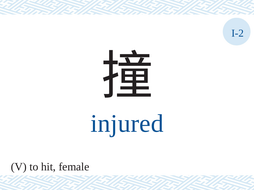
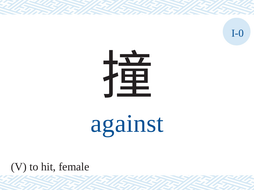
I-2: I-2 -> I-0 (238, 33)
injured: injured -> against (127, 124)
